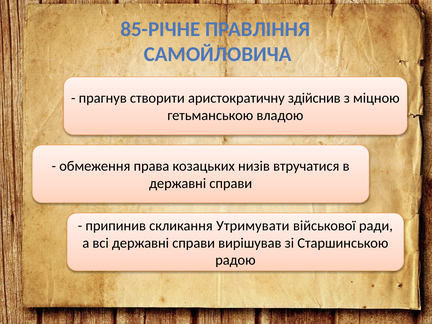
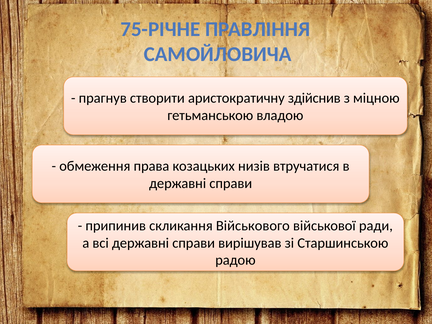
85-РІЧНЕ: 85-РІЧНЕ -> 75-РІЧНЕ (160, 29)
Утримувати: Утримувати -> Військового (253, 226)
